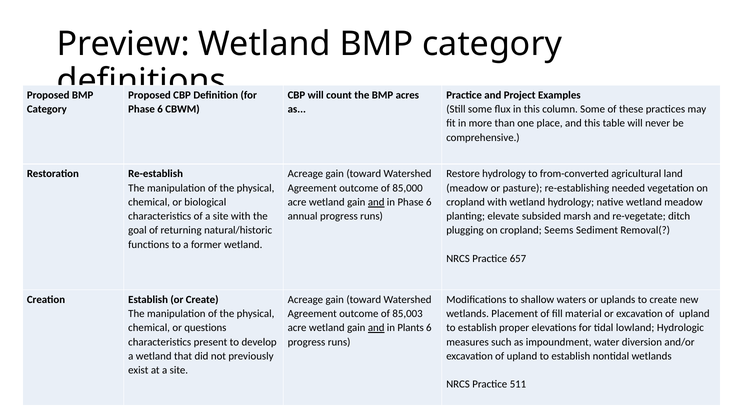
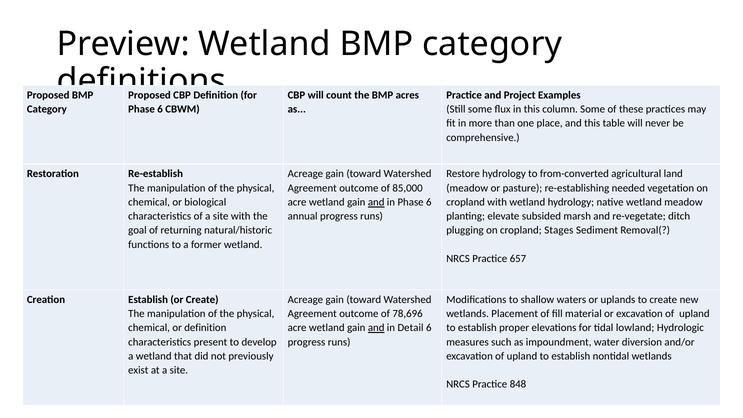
Seems: Seems -> Stages (559, 230)
85,003: 85,003 -> 78,696 (408, 314)
or questions: questions -> definition (205, 328)
Plants: Plants -> Detail (411, 328)
511: 511 -> 848 (518, 384)
